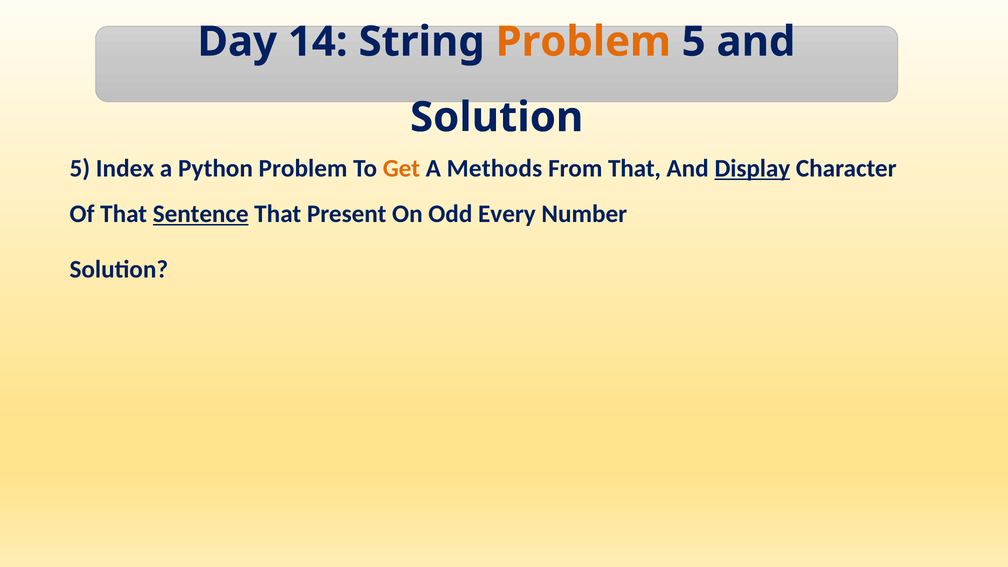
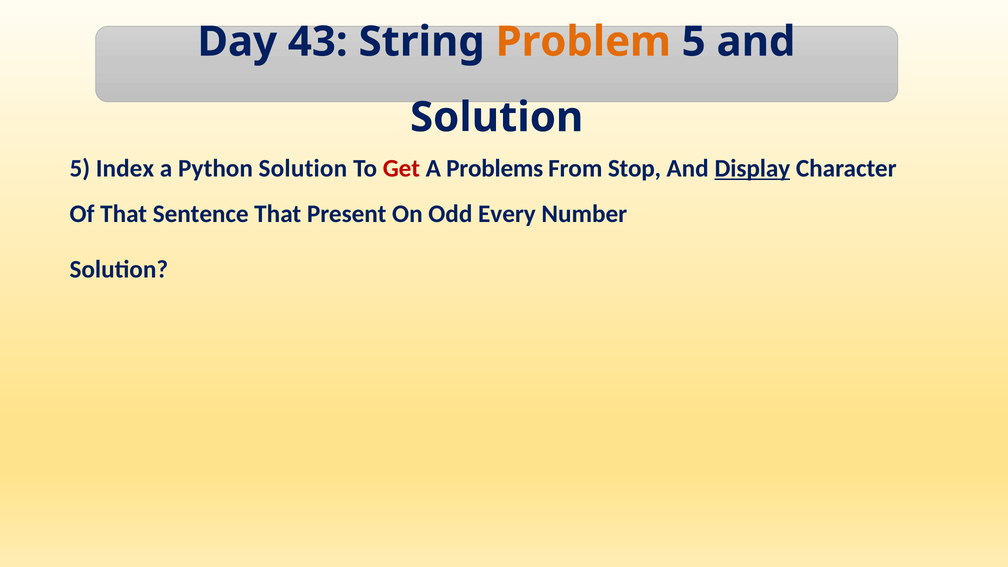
14: 14 -> 43 (318, 42)
Python Problem: Problem -> Solution (303, 168)
Get colour: orange -> red (401, 168)
Methods: Methods -> Problems (495, 168)
From That: That -> Stop (635, 168)
Sentence underline: present -> none (201, 214)
